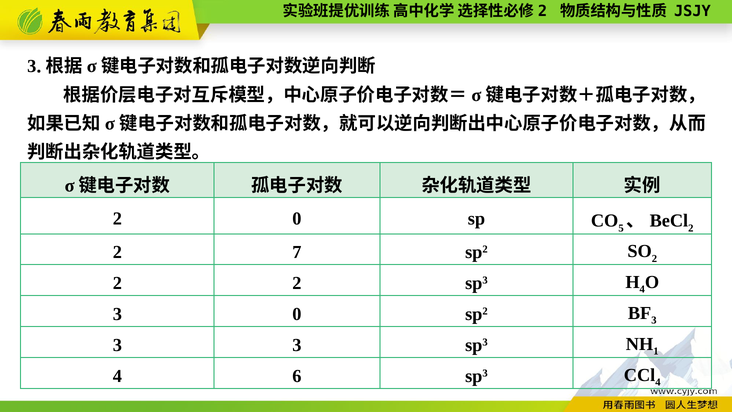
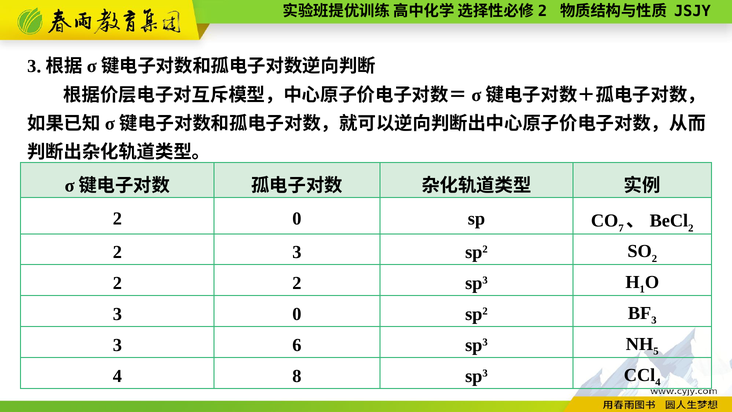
5: 5 -> 7 (621, 228)
2 7: 7 -> 3 (297, 252)
4: 4 -> 1 (642, 289)
3: 3 -> 6 (297, 345)
1: 1 -> 5 (656, 351)
6: 6 -> 8 (297, 376)
